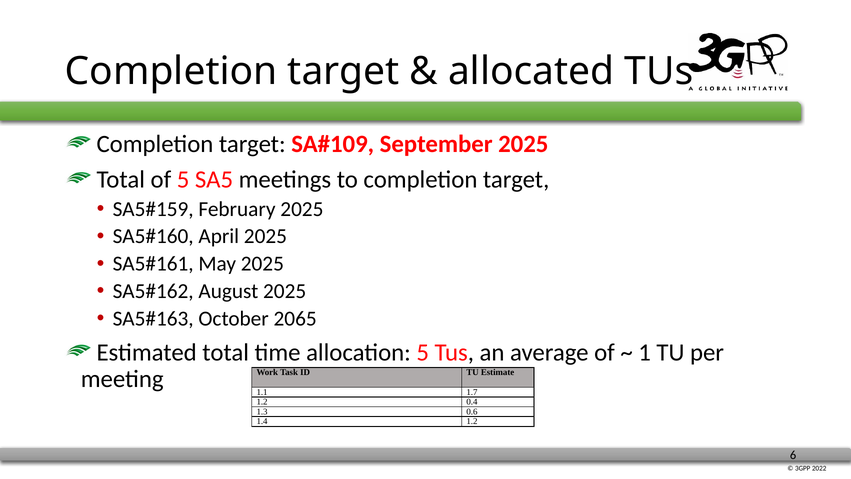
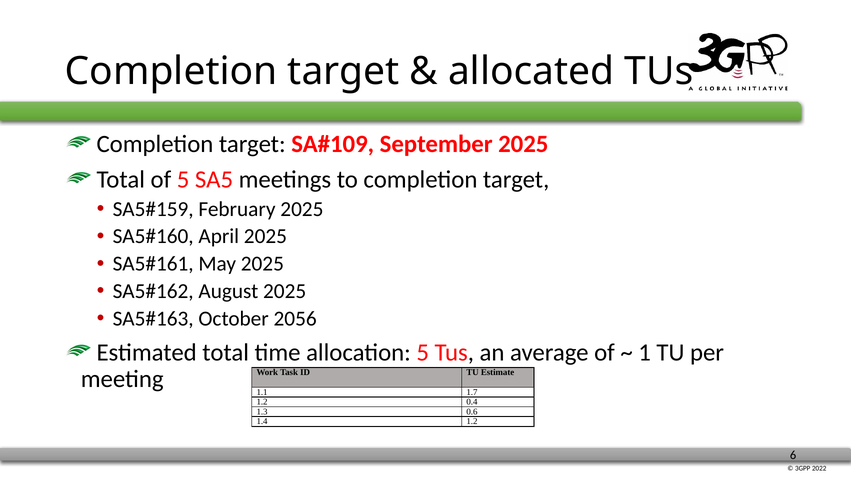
2065: 2065 -> 2056 (295, 318)
